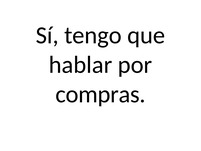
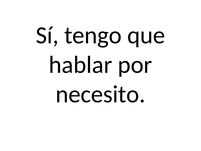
compras: compras -> necesito (100, 94)
